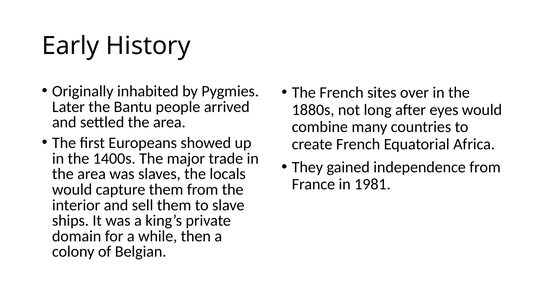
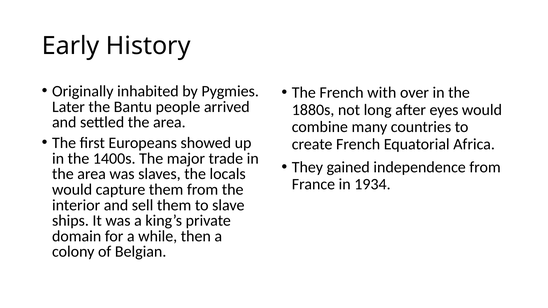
sites: sites -> with (382, 93)
1981: 1981 -> 1934 (372, 184)
